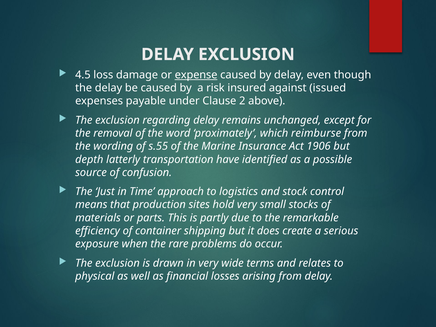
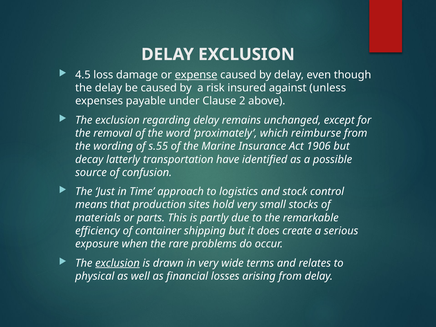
issued: issued -> unless (328, 88)
depth: depth -> decay (89, 159)
exclusion underline: none -> present (117, 263)
